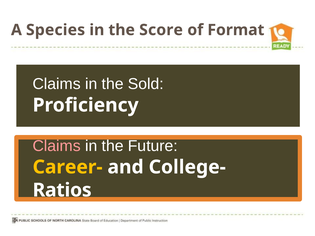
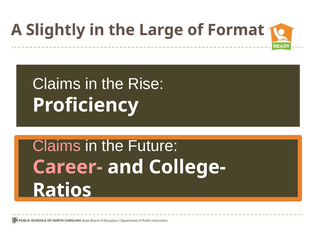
Species: Species -> Slightly (56, 30)
Score: Score -> Large (161, 30)
Sold: Sold -> Rise (146, 84)
Career- colour: yellow -> pink (68, 167)
